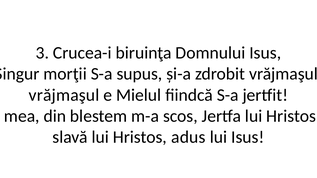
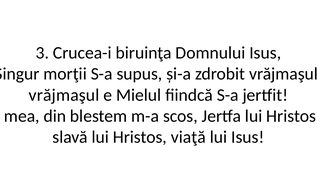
slavă lui Hristos adus: adus -> viaţă (188, 137)
